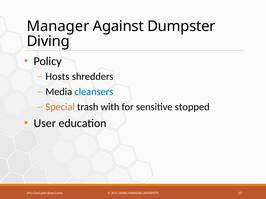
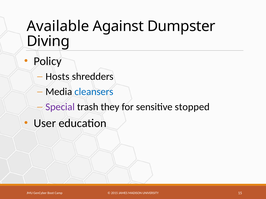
Manager: Manager -> Available (58, 26)
Special colour: orange -> purple (60, 107)
with: with -> they (110, 107)
